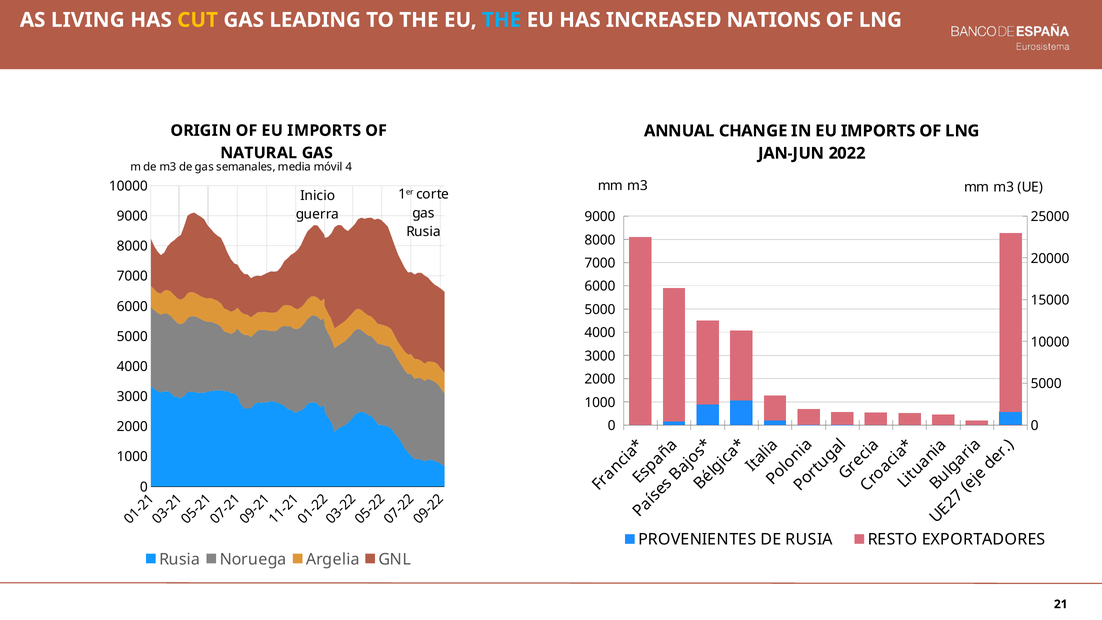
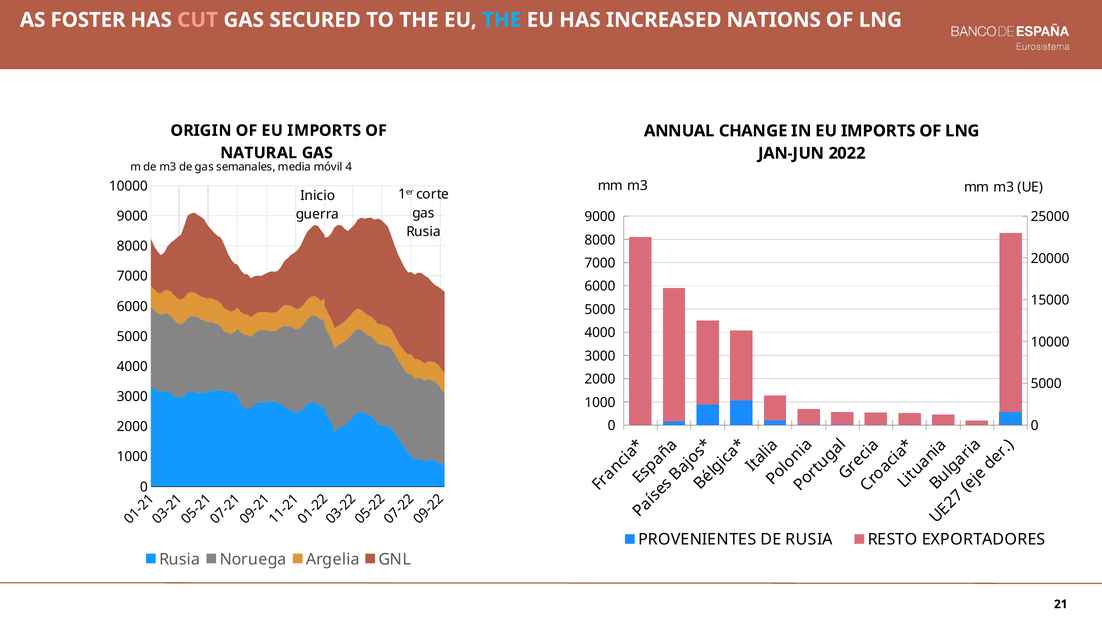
LIVING: LIVING -> FOSTER (88, 20)
CUT colour: yellow -> pink (198, 20)
LEADING: LEADING -> SECURED (315, 20)
